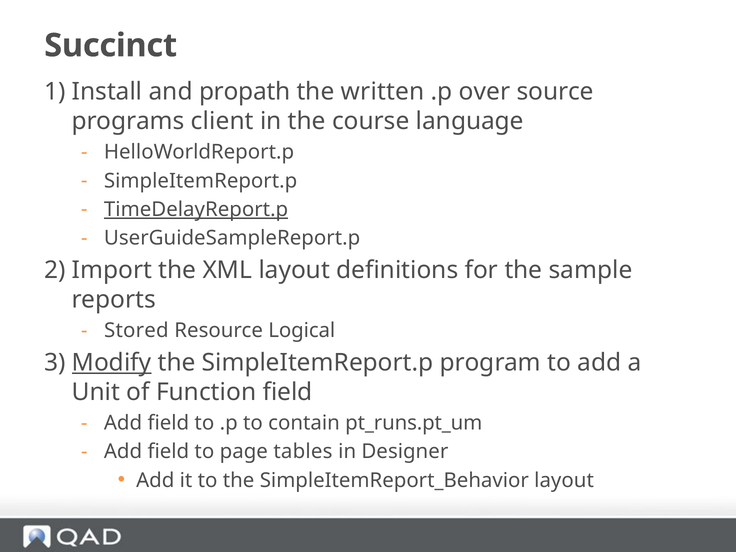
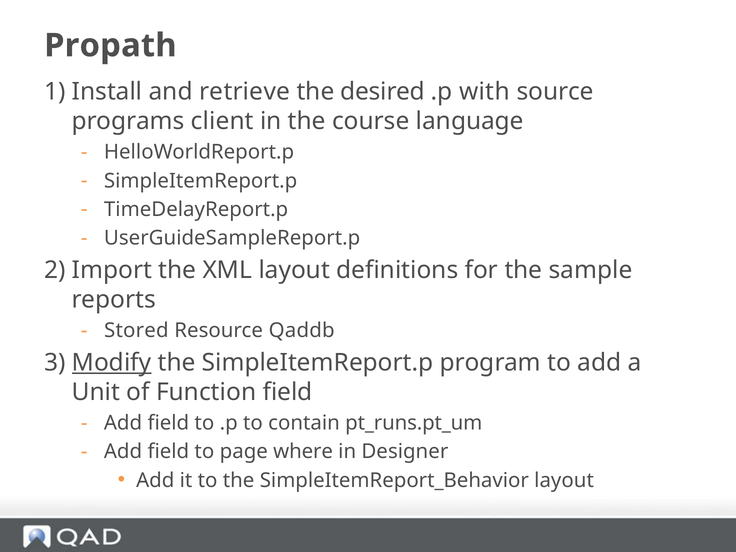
Succinct: Succinct -> Propath (110, 46)
propath: propath -> retrieve (245, 92)
written: written -> desired (383, 92)
over: over -> with (485, 92)
TimeDelayReport.p underline: present -> none (196, 209)
Logical: Logical -> Qaddb (302, 331)
tables: tables -> where (303, 452)
